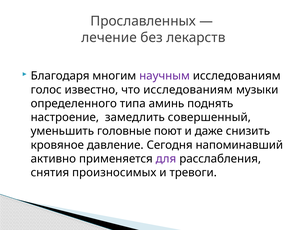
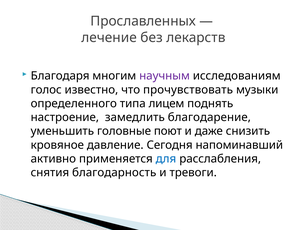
что исследованиям: исследованиям -> прочувствовать (188, 90)
аминь: аминь -> лицем (166, 104)
совершенный: совершенный -> благодарение (209, 117)
для colour: purple -> blue (166, 159)
произносимых: произносимых -> благодарность (114, 173)
